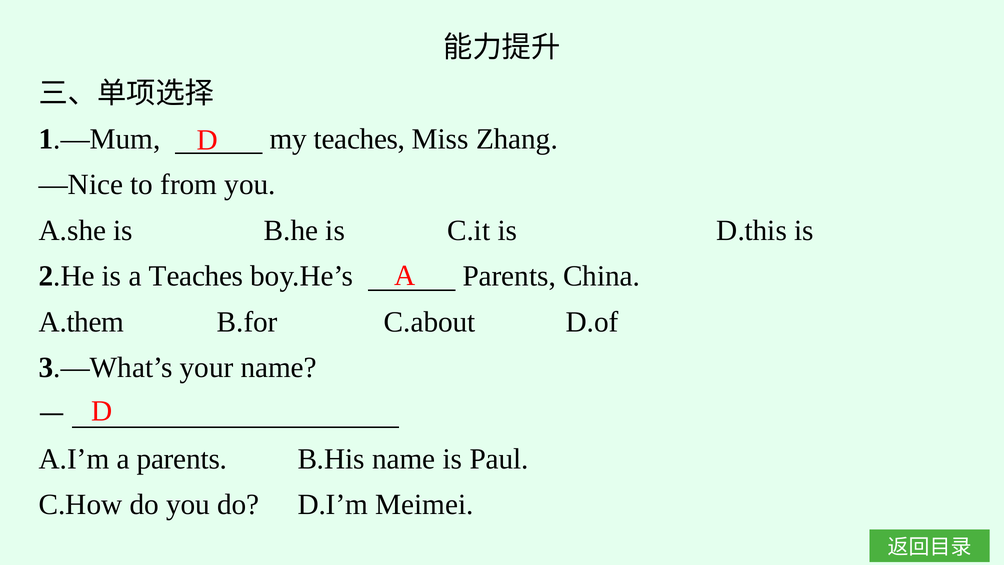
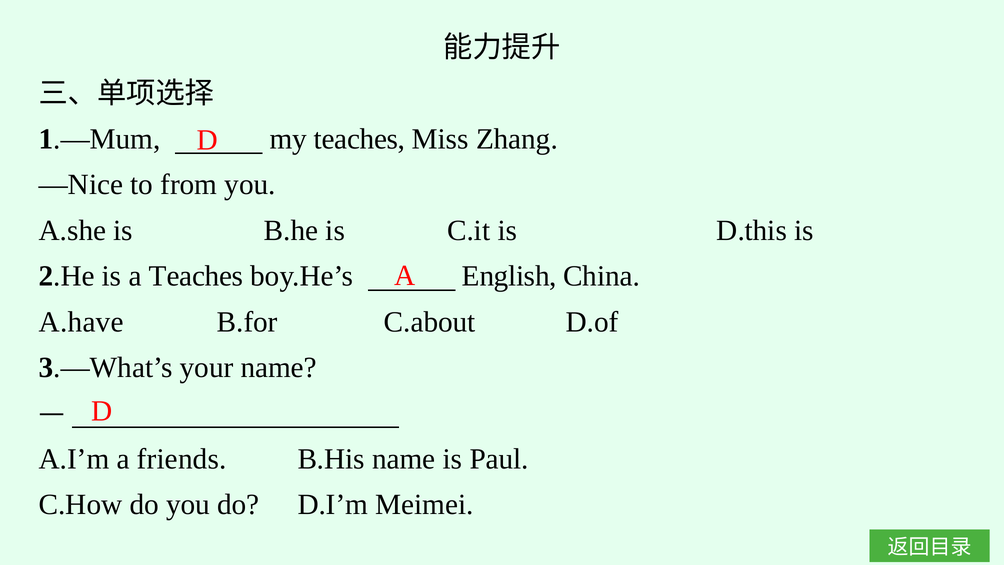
boy.He’s Parents: Parents -> English (509, 276)
A.them: A.them -> A.have (81, 322)
a parents: parents -> friends (182, 459)
